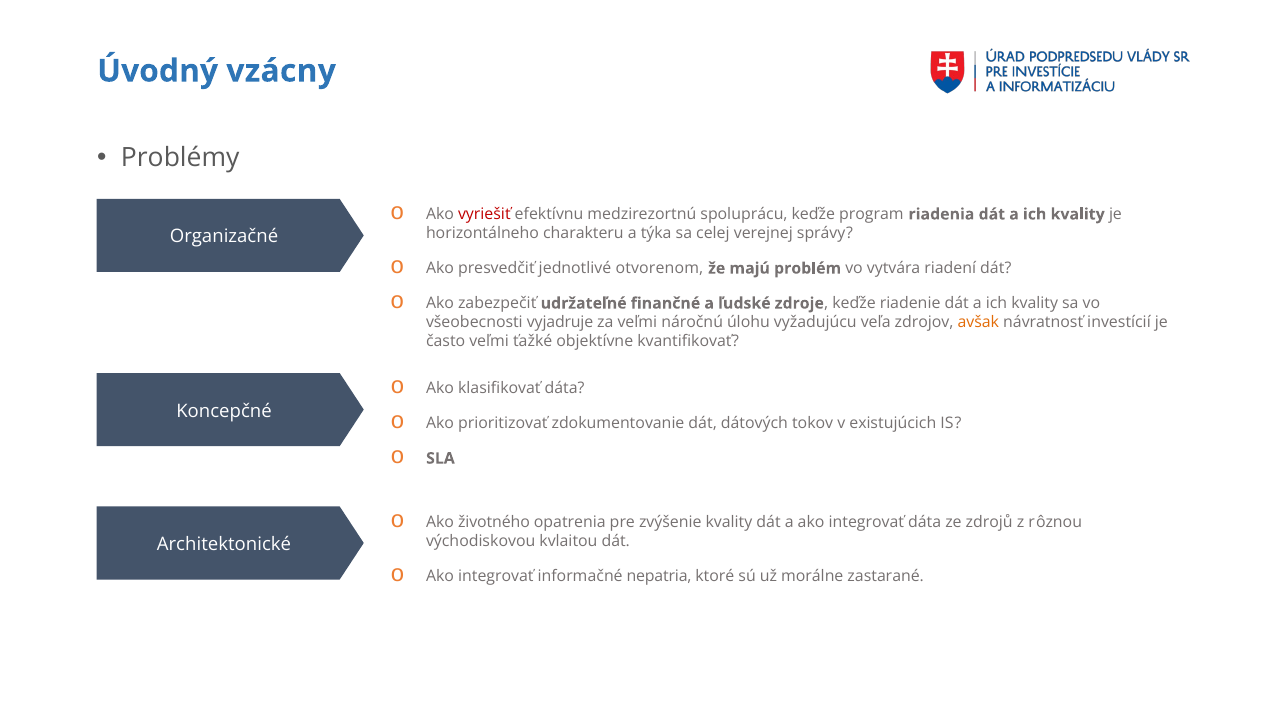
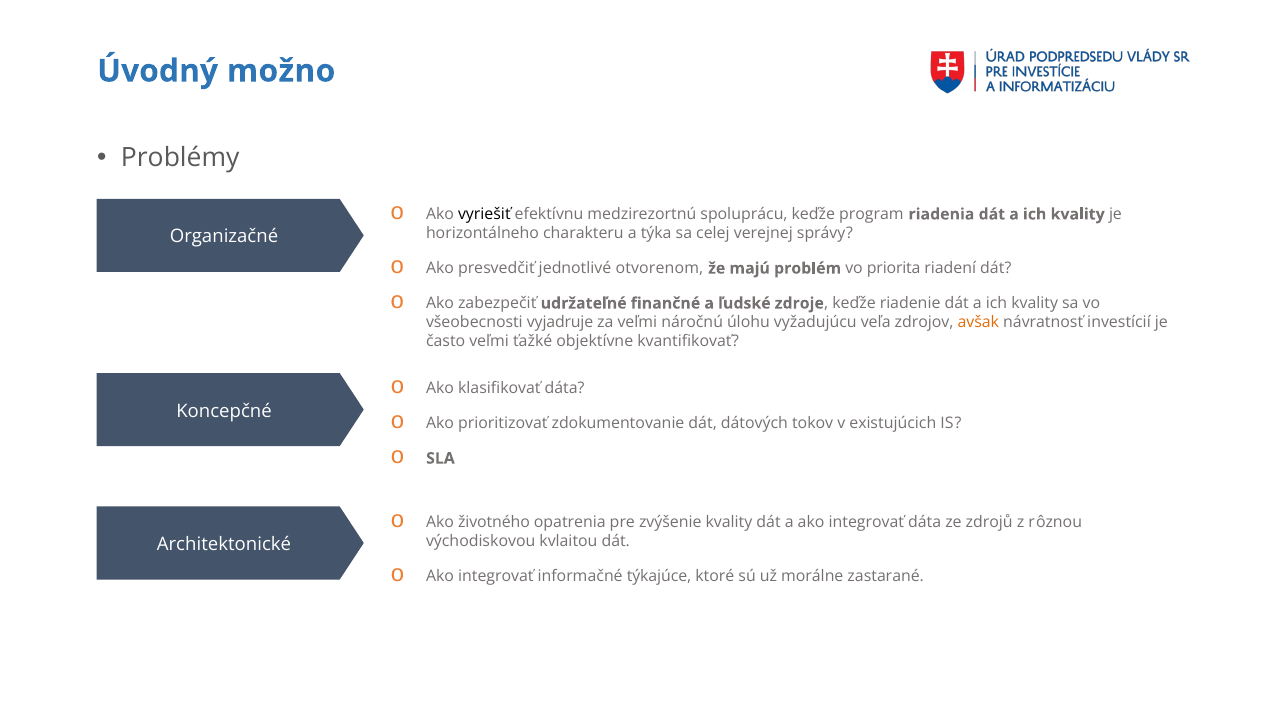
vzácny: vzácny -> možno (281, 71)
vyriešiť colour: red -> black (484, 214)
vytvára: vytvára -> priorita (894, 268)
nepatria: nepatria -> týkajúce (659, 576)
